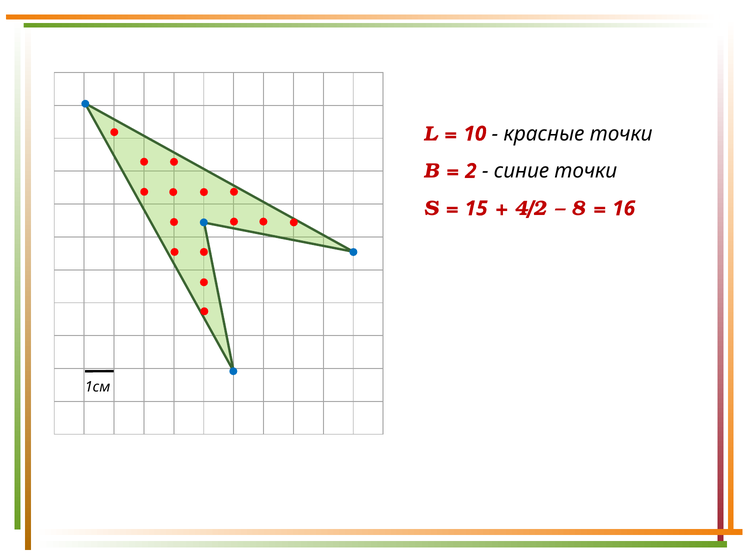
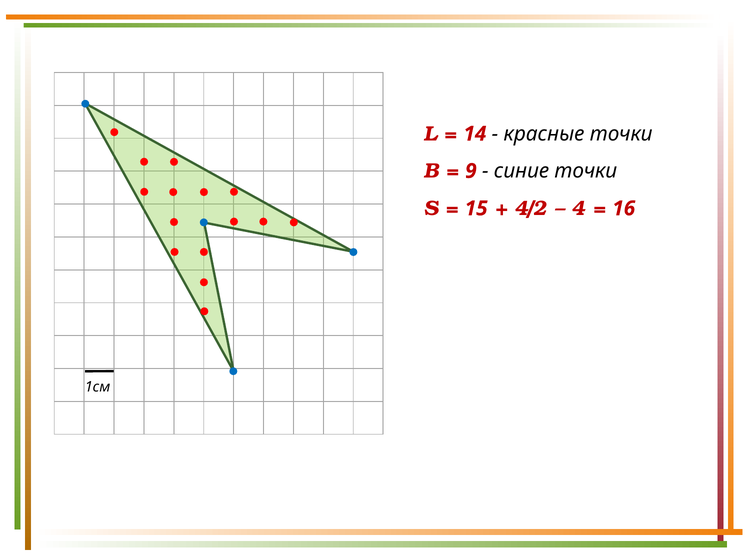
10: 10 -> 14 (475, 134)
2: 2 -> 9 (471, 171)
8: 8 -> 4 (579, 208)
